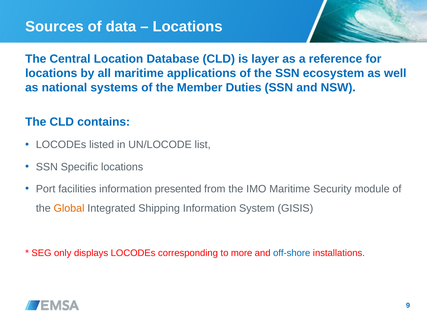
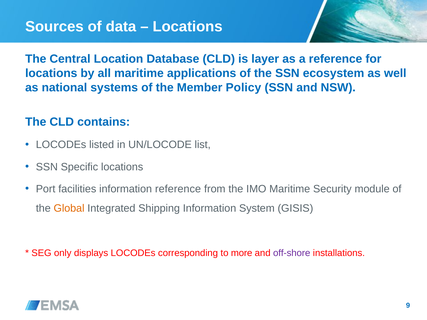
Duties: Duties -> Policy (243, 88)
information presented: presented -> reference (178, 189)
off-shore colour: blue -> purple (292, 253)
